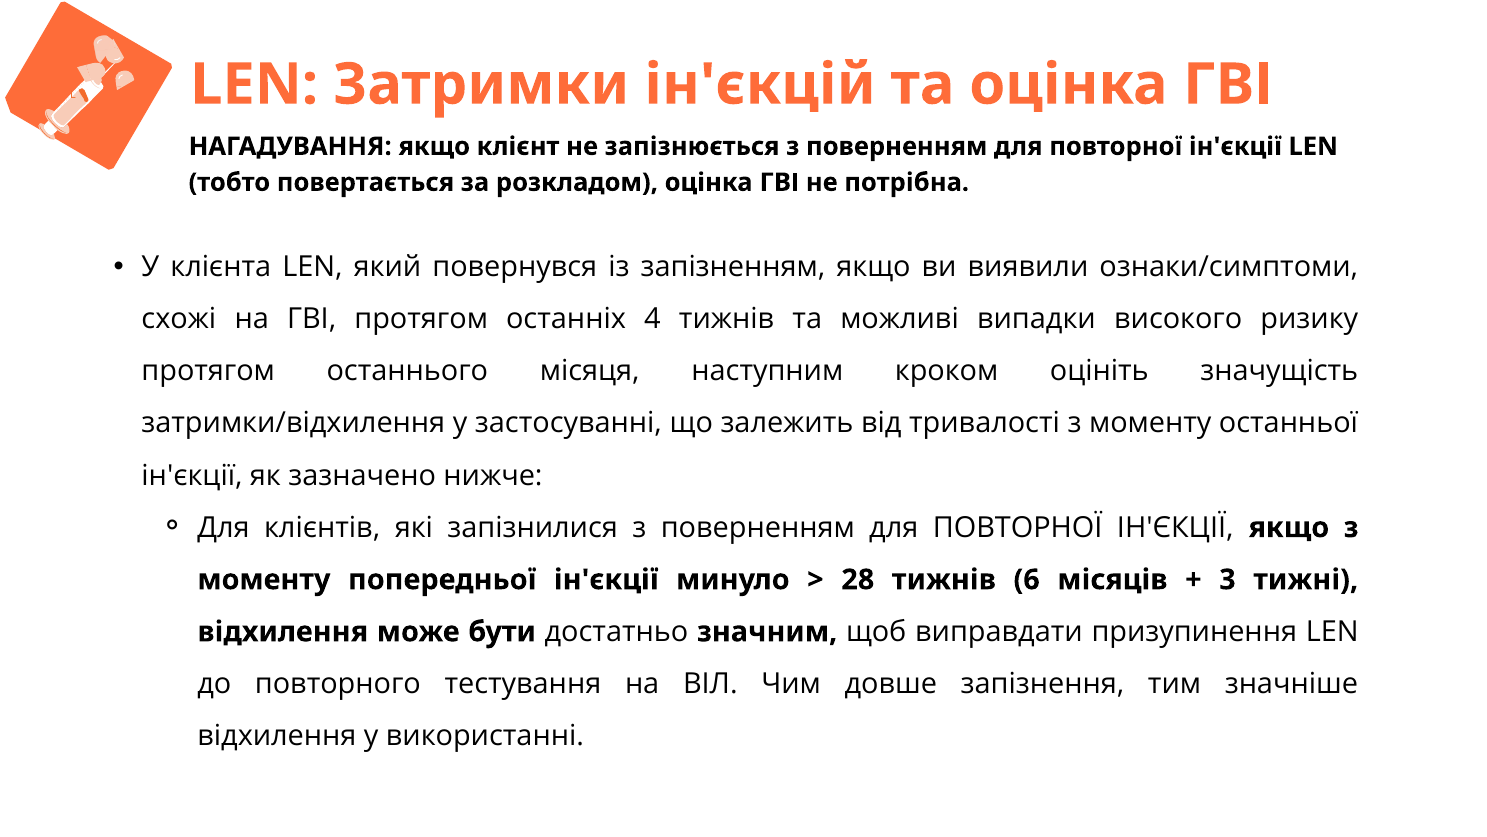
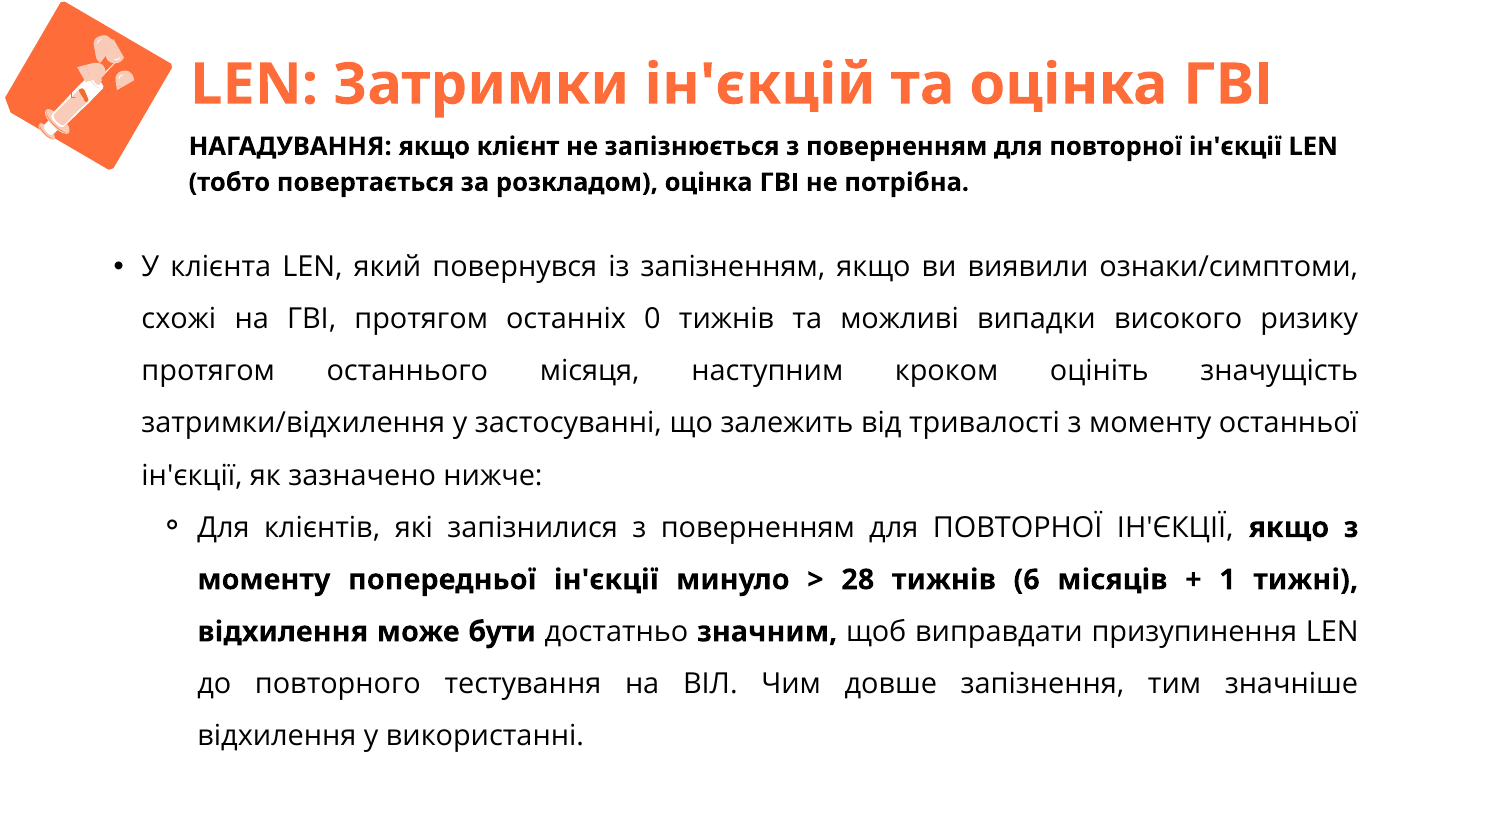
4: 4 -> 0 (652, 319)
3: 3 -> 1 (1227, 579)
